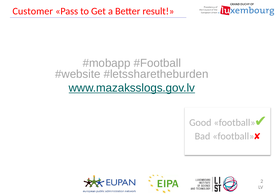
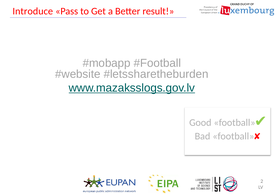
Customer: Customer -> Introduce (33, 11)
